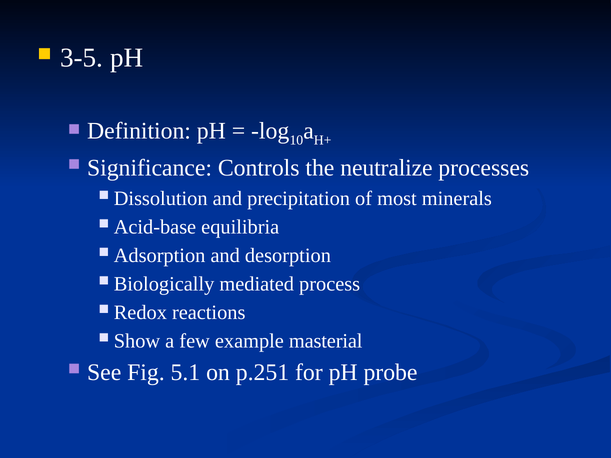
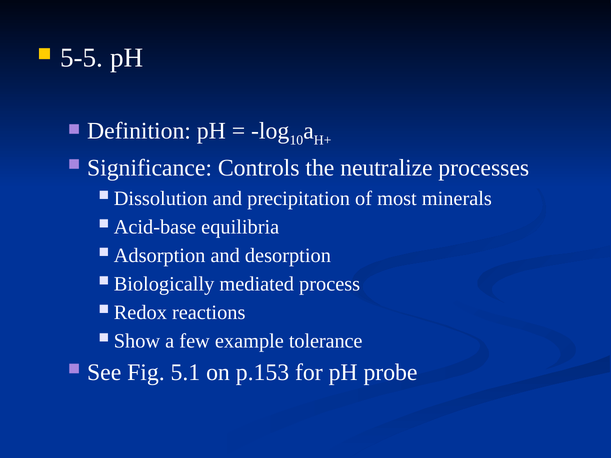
3-5: 3-5 -> 5-5 (82, 58)
masterial: masterial -> tolerance (326, 341)
p.251: p.251 -> p.153 (262, 372)
